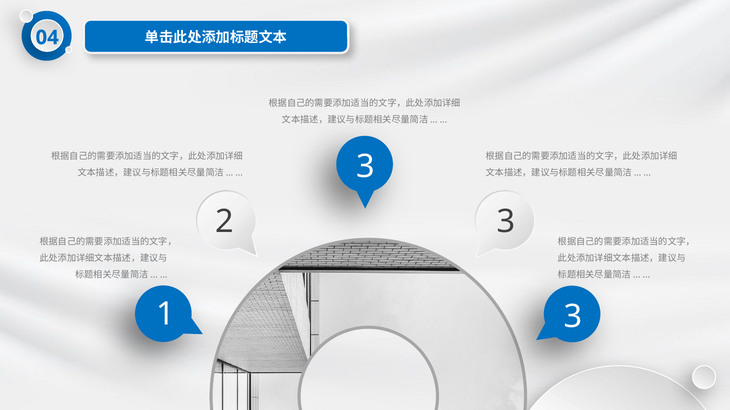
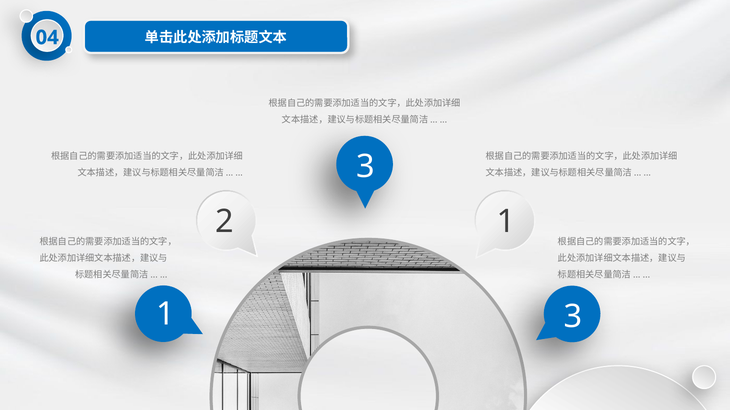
2 3: 3 -> 1 (506, 222)
